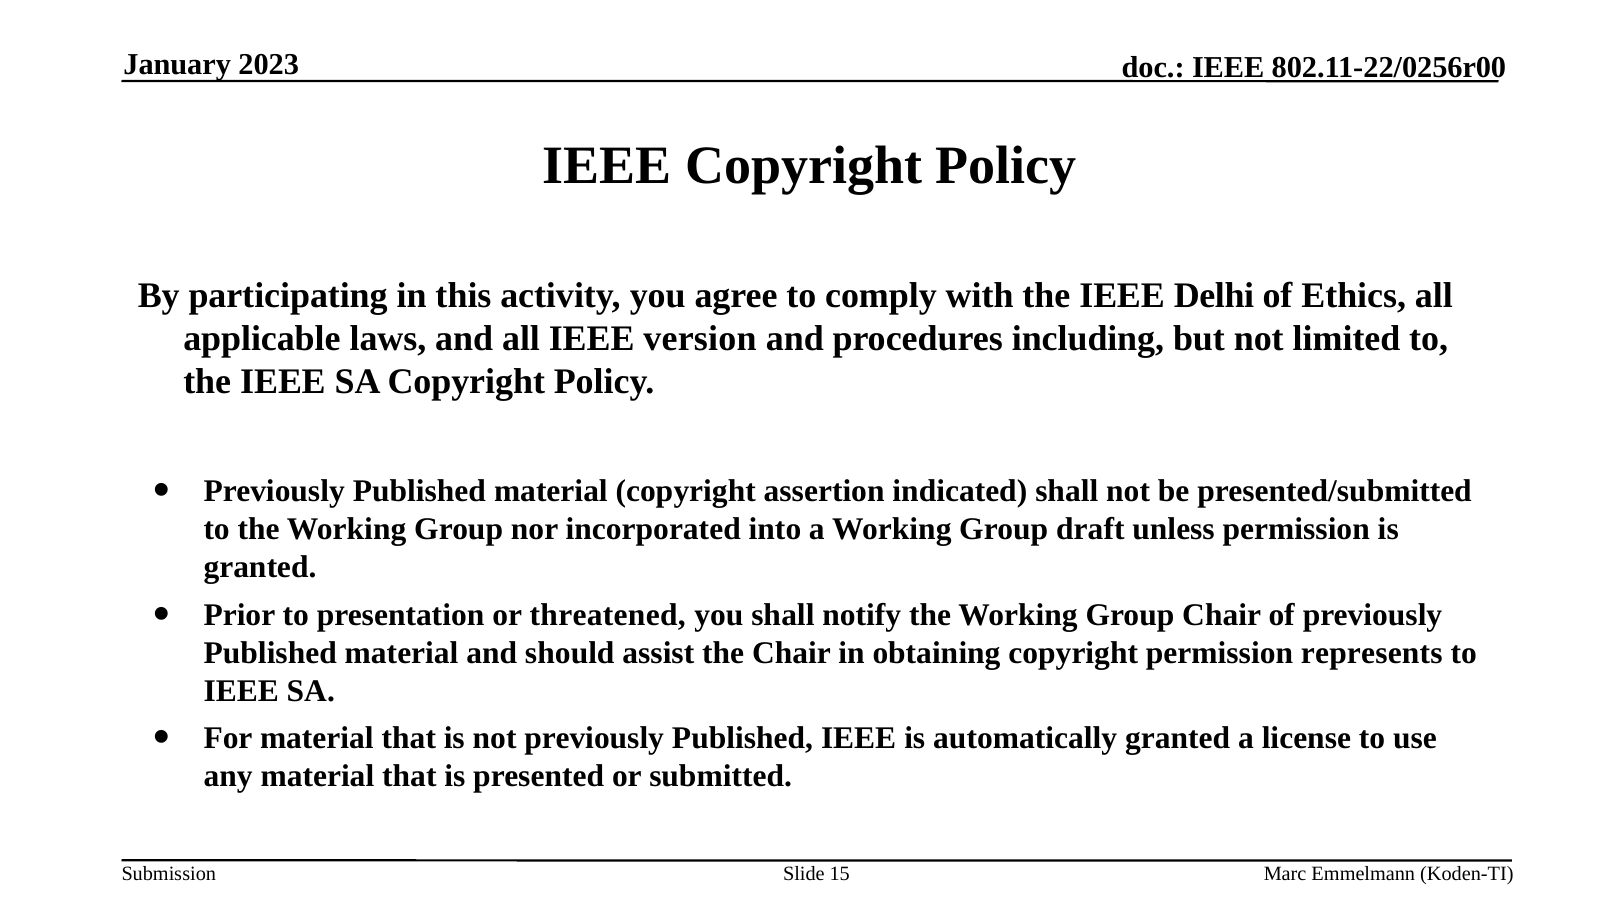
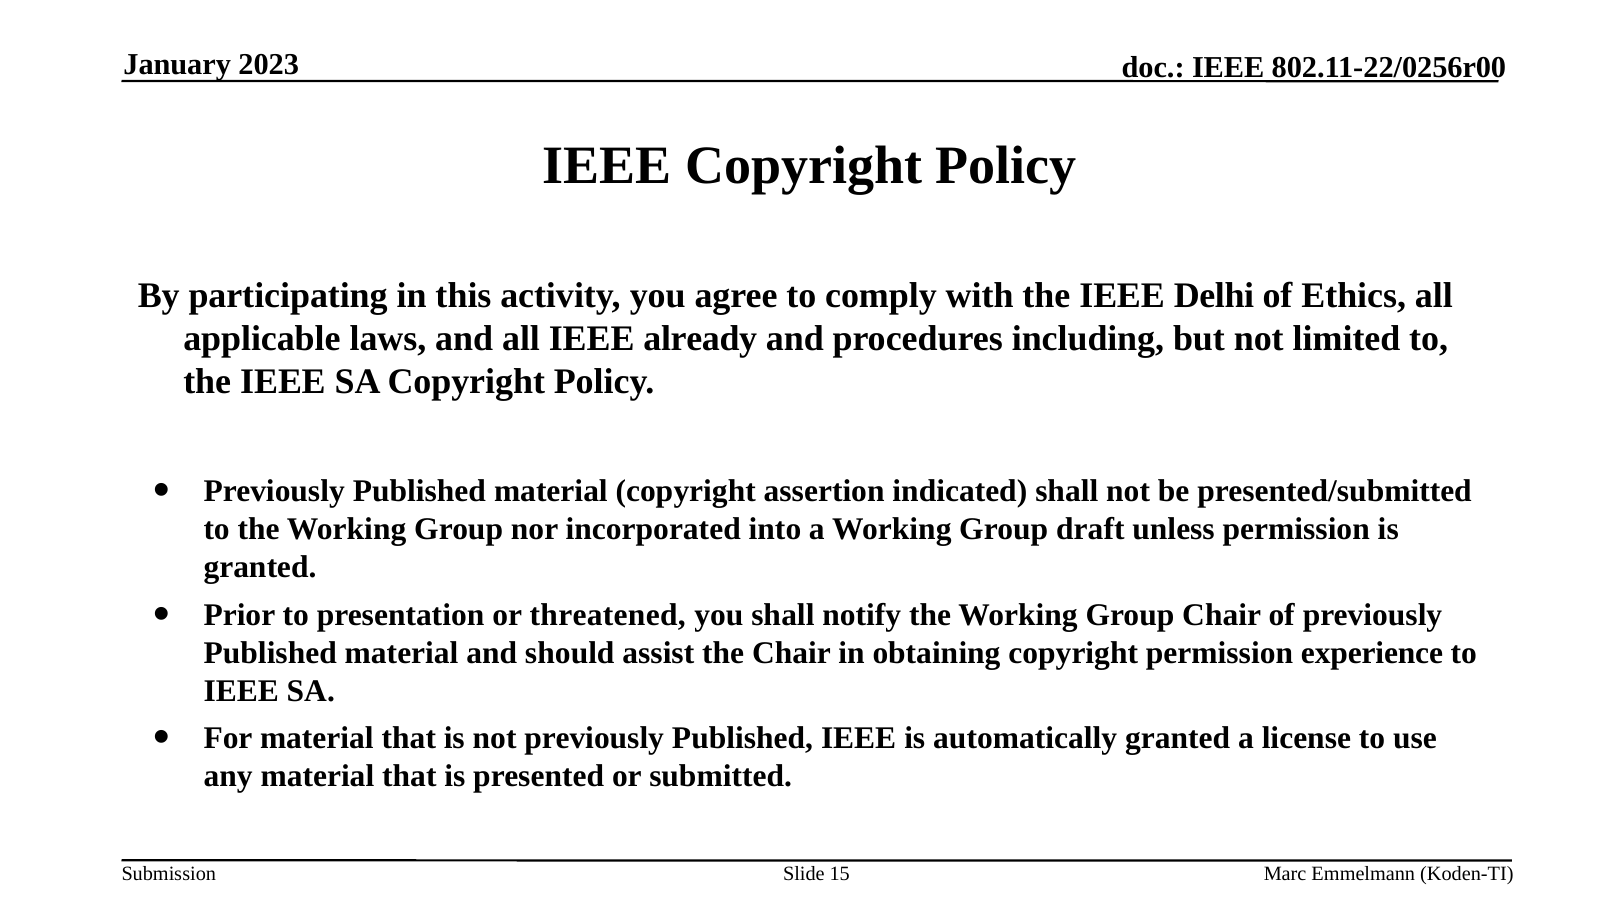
version: version -> already (700, 339)
represents: represents -> experience (1372, 653)
